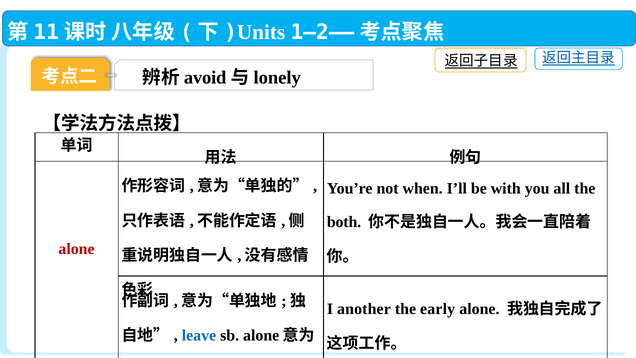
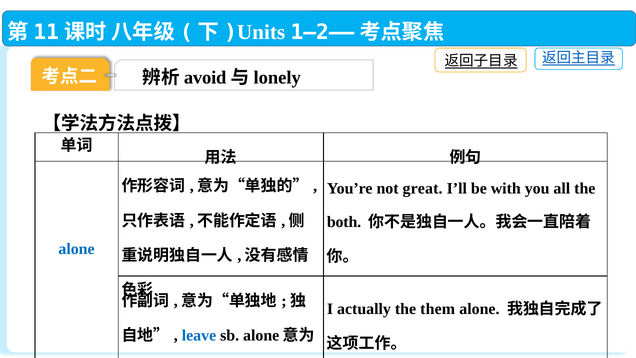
when: when -> great (423, 188)
alone colour: red -> blue (77, 249)
another: another -> actually (364, 309)
early: early -> them (438, 309)
